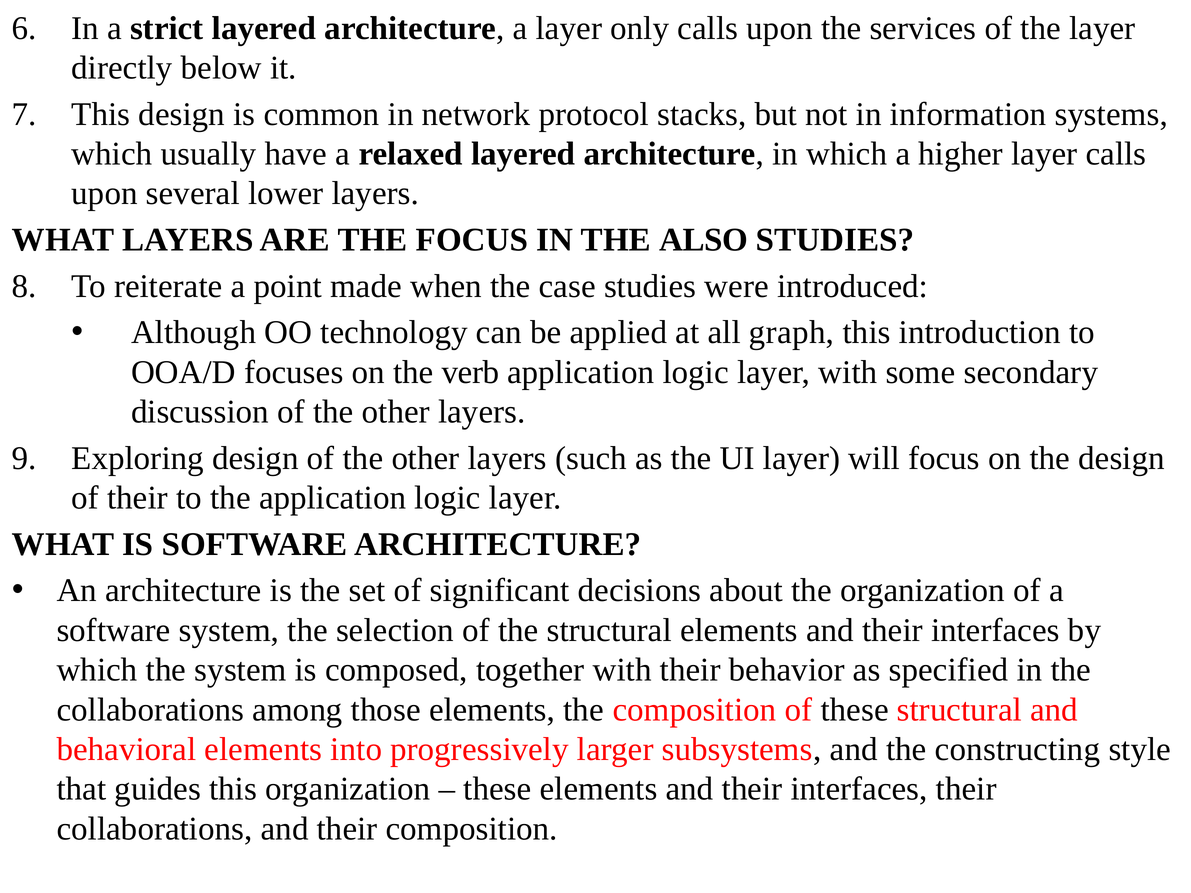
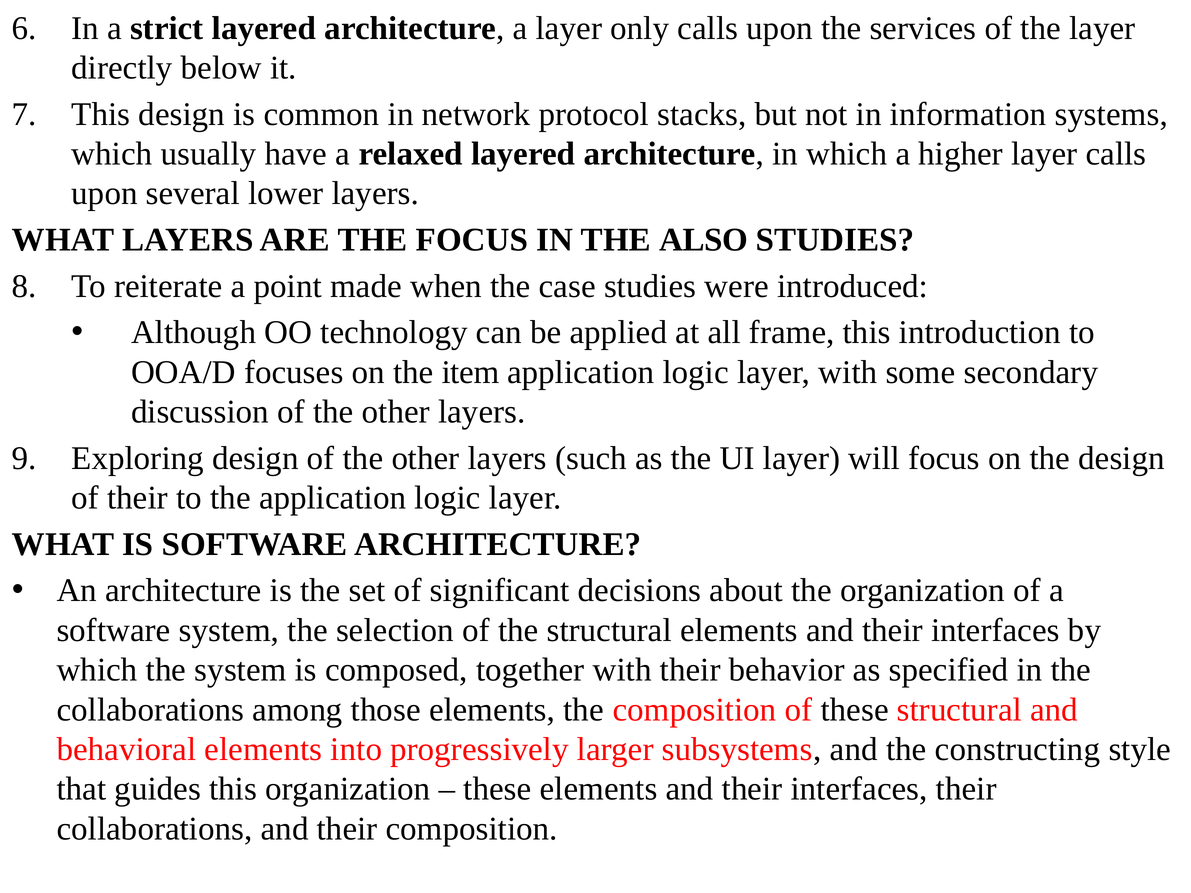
graph: graph -> frame (792, 333)
verb: verb -> item (470, 372)
